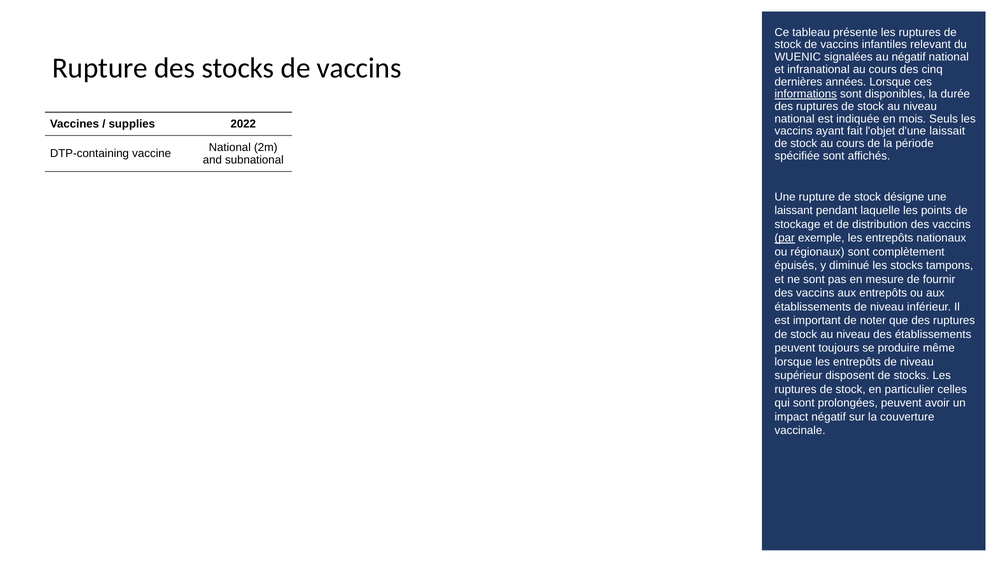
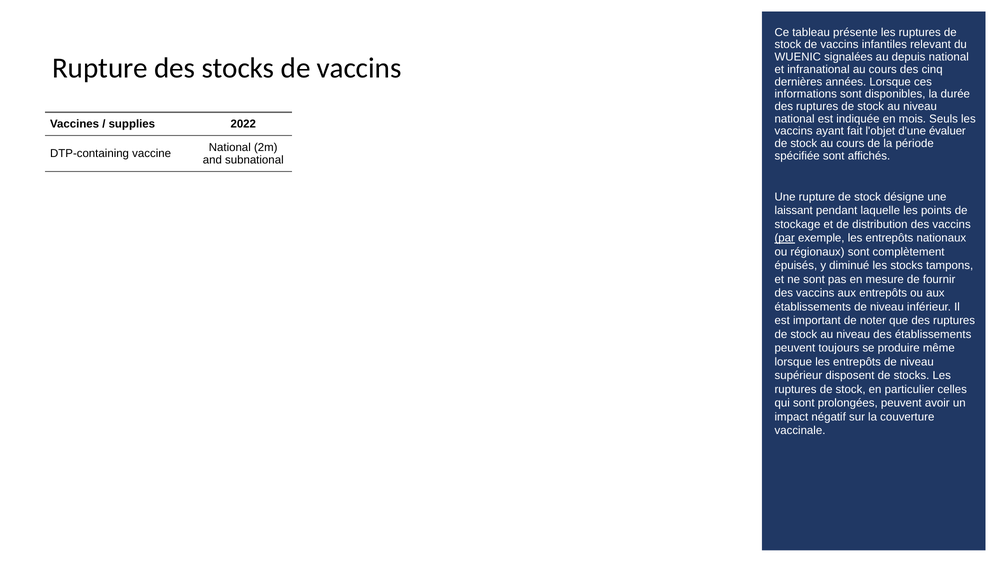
au négatif: négatif -> depuis (909, 57)
informations underline: present -> none (806, 94)
laissait: laissait -> évaluer (947, 131)
